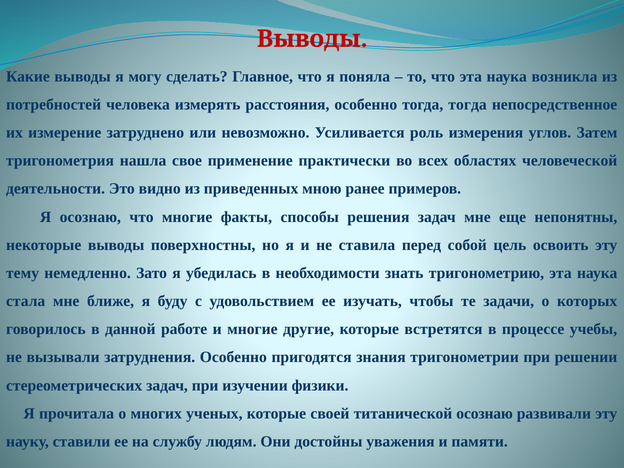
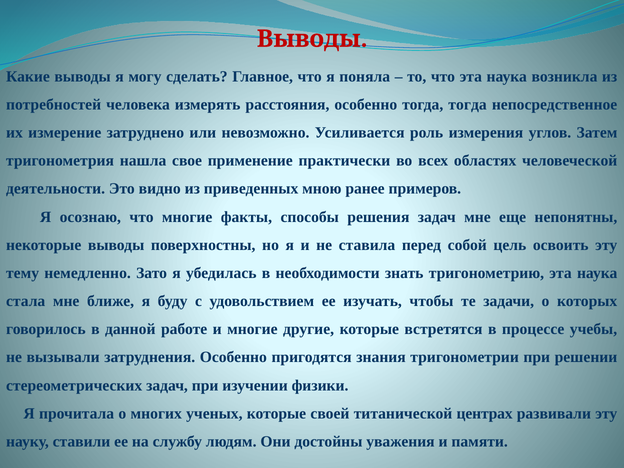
титанической осознаю: осознаю -> центрах (485, 413)
